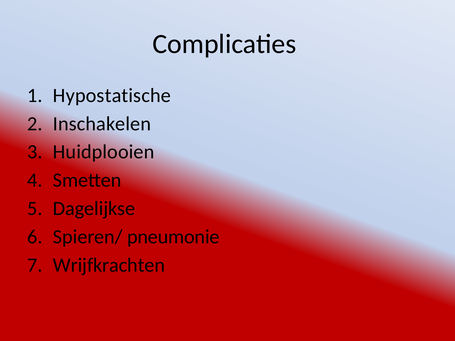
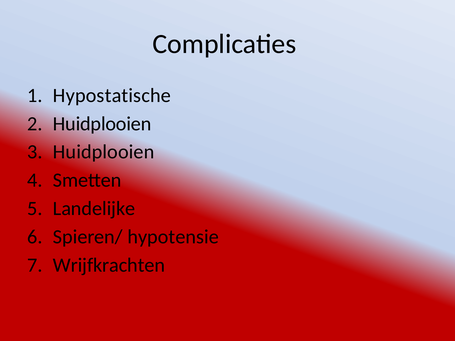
Inschakelen: Inschakelen -> Huidplooien (102, 124)
Dagelijkse: Dagelijkse -> Landelijke (94, 209)
pneumonie: pneumonie -> hypotensie (173, 237)
